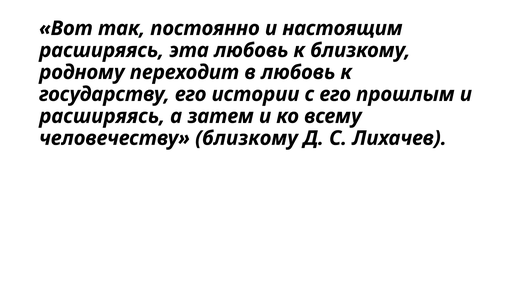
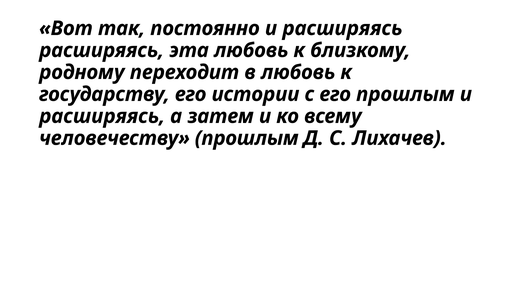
постоянно и настоящим: настоящим -> расширяясь (342, 28)
человечеству близкому: близкому -> прошлым (247, 138)
